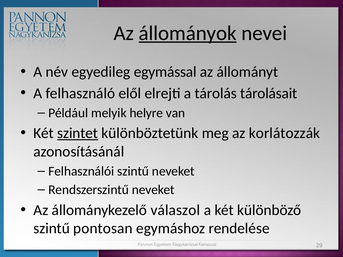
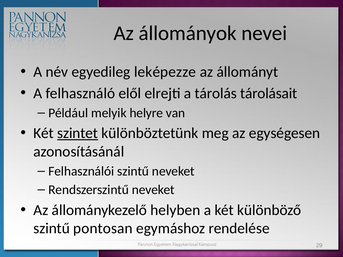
állományok underline: present -> none (188, 33)
egymással: egymással -> leképezze (165, 72)
korlátozzák: korlátozzák -> egységesen (285, 133)
válaszol: válaszol -> helyben (175, 210)
